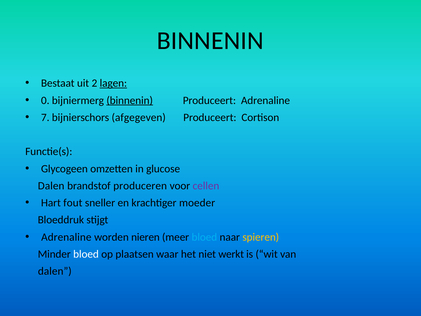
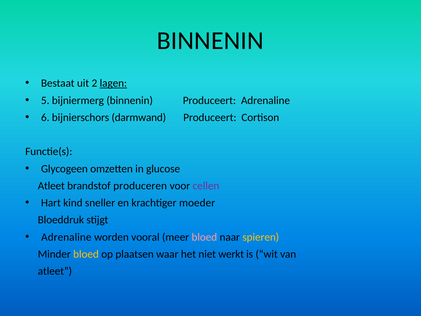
0: 0 -> 5 (45, 100)
binnenin underline: present -> none (130, 100)
7: 7 -> 6 (45, 117)
afgegeven: afgegeven -> darmwand (139, 117)
Dalen: Dalen -> Atleet (51, 186)
fout: fout -> kind (73, 203)
nieren: nieren -> vooral (145, 237)
bloed colour: light blue -> pink (204, 237)
bloed colour: white -> yellow (86, 254)
dalen: dalen -> atleet (55, 271)
